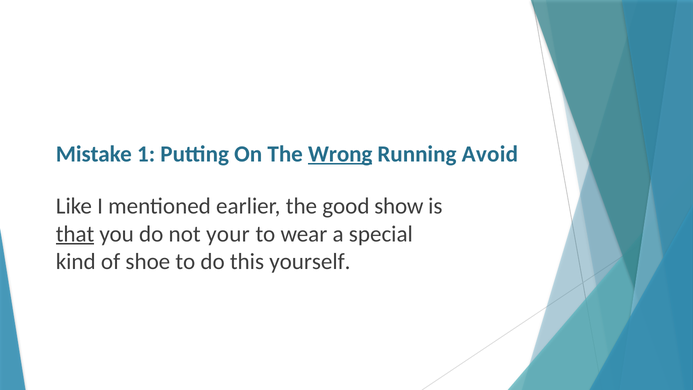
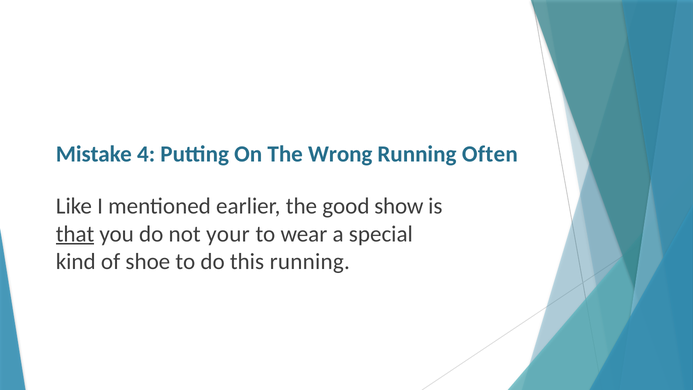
1: 1 -> 4 (146, 154)
Wrong underline: present -> none (340, 154)
Avoid: Avoid -> Often (490, 154)
this yourself: yourself -> running (310, 262)
